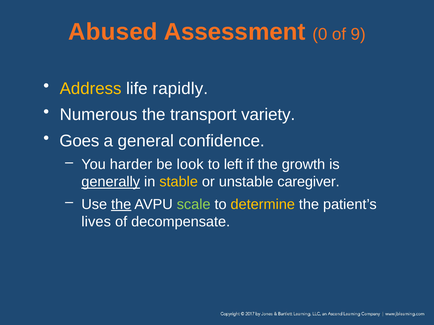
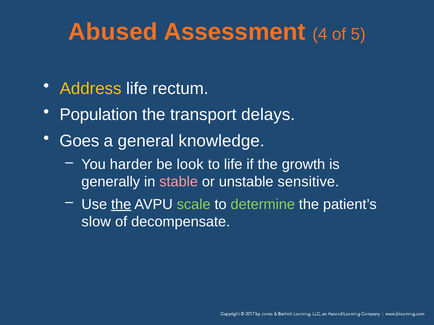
0: 0 -> 4 (320, 34)
9: 9 -> 5 (358, 34)
rapidly: rapidly -> rectum (180, 89)
Numerous: Numerous -> Population (99, 115)
variety: variety -> delays (268, 115)
confidence: confidence -> knowledge (222, 141)
to left: left -> life (233, 165)
generally underline: present -> none (111, 182)
stable colour: yellow -> pink (179, 182)
caregiver: caregiver -> sensitive (308, 182)
determine colour: yellow -> light green (263, 205)
lives: lives -> slow (96, 222)
